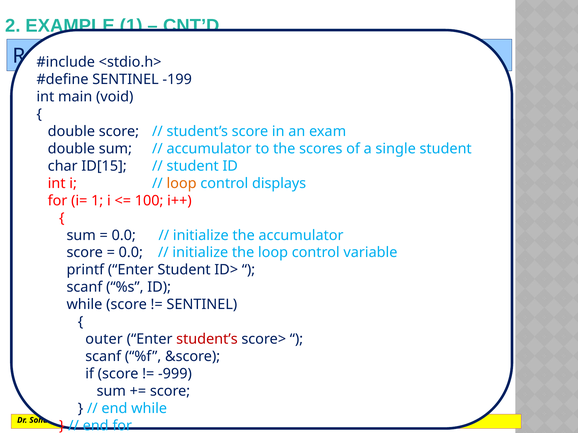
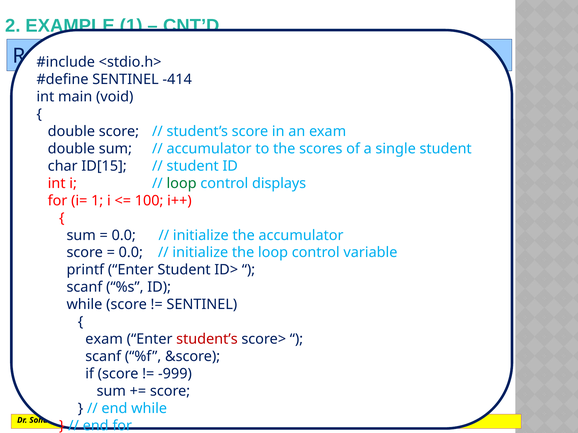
-199: -199 -> -414 (177, 79)
loop colour: orange -> green (182, 183)
outer: outer -> exam (104, 340)
